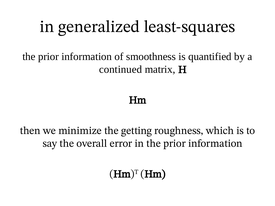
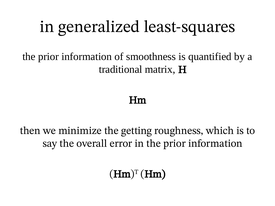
continued: continued -> traditional (121, 70)
